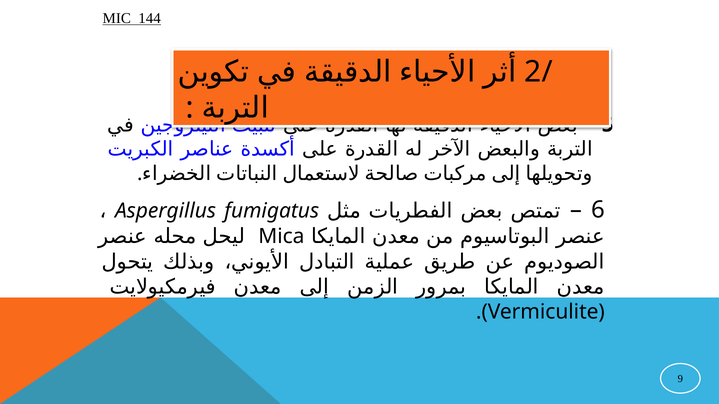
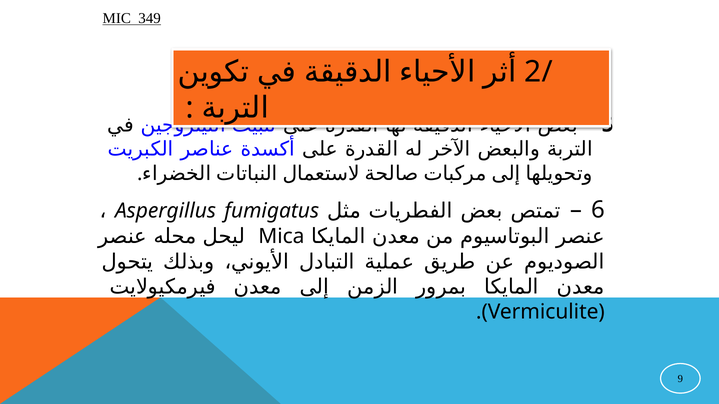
144: 144 -> 349 (150, 18)
